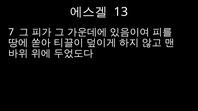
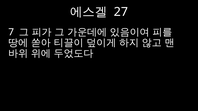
13: 13 -> 27 (121, 12)
